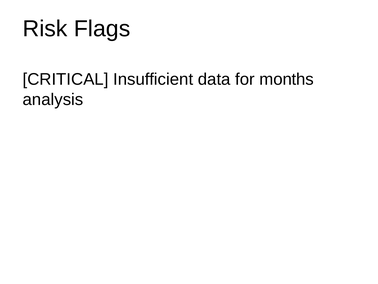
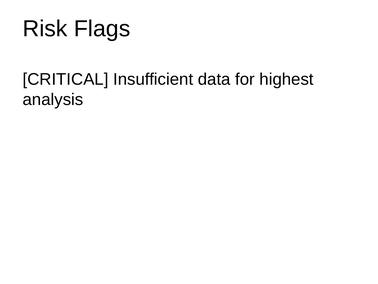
months: months -> highest (287, 79)
